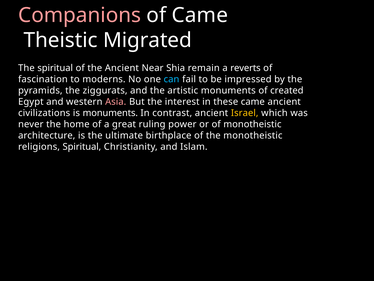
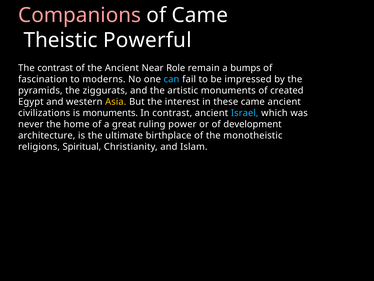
Migrated: Migrated -> Powerful (147, 40)
The spiritual: spiritual -> contrast (55, 68)
Shia: Shia -> Role (176, 68)
reverts: reverts -> bumps (245, 68)
Asia colour: pink -> yellow (116, 102)
Israel colour: yellow -> light blue (245, 113)
of monotheistic: monotheistic -> development (252, 124)
